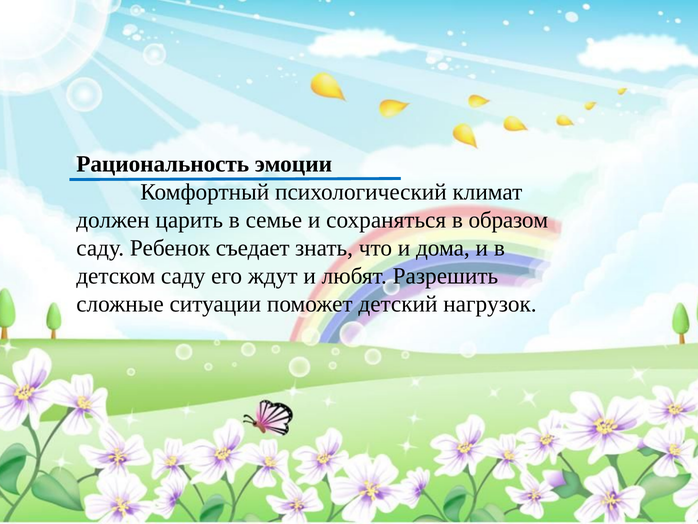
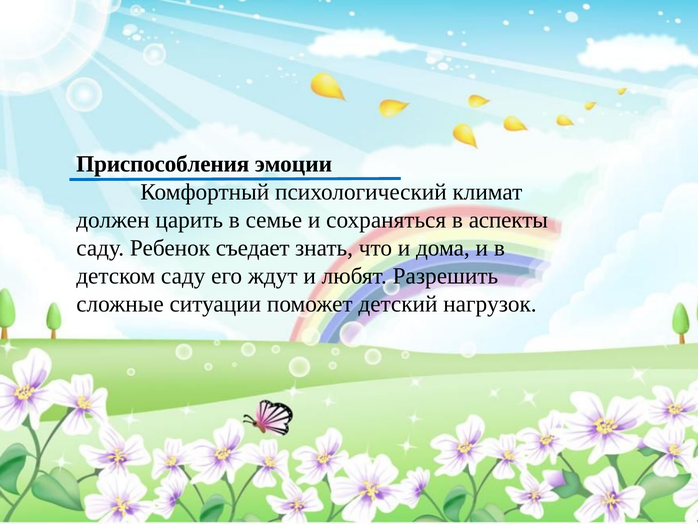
Рациональность: Рациональность -> Приспособления (163, 164)
образом: образом -> аспекты (508, 220)
